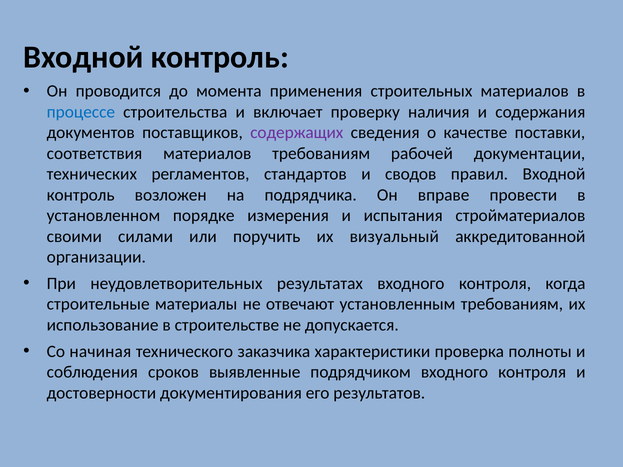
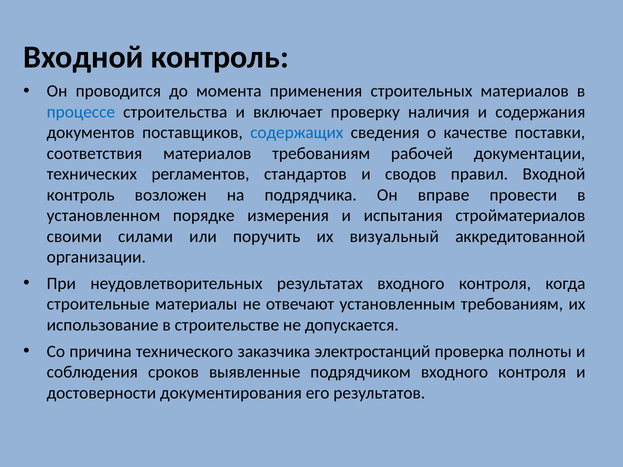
содержащих colour: purple -> blue (297, 133)
начиная: начиная -> причина (101, 352)
характеристики: характеристики -> электростанций (372, 352)
